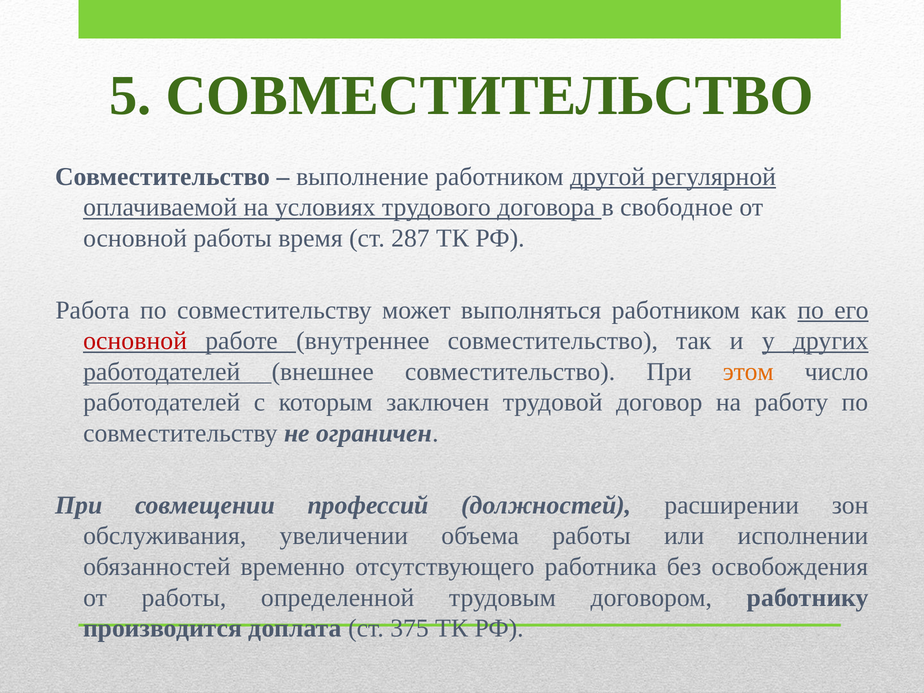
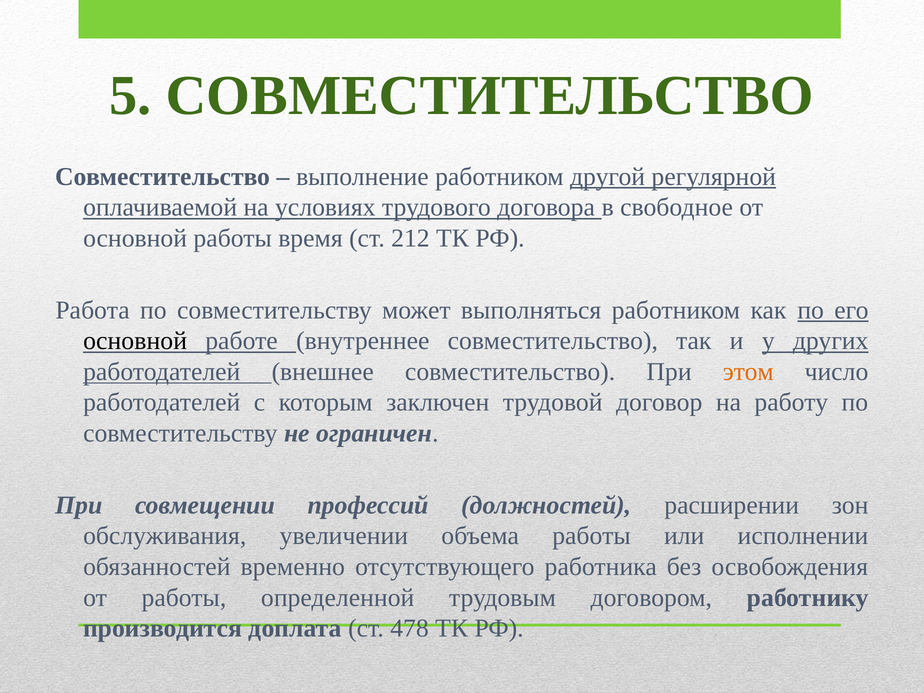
287: 287 -> 212 (410, 238)
основной colour: red -> black (135, 341)
375: 375 -> 478 (410, 628)
